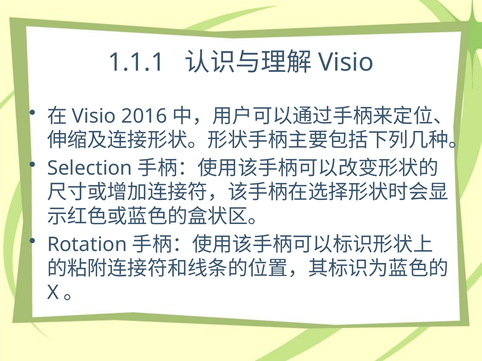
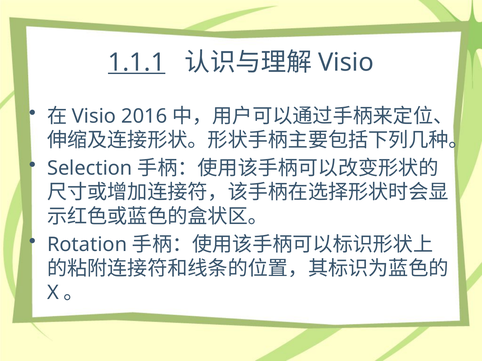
1.1.1 underline: none -> present (137, 62)
